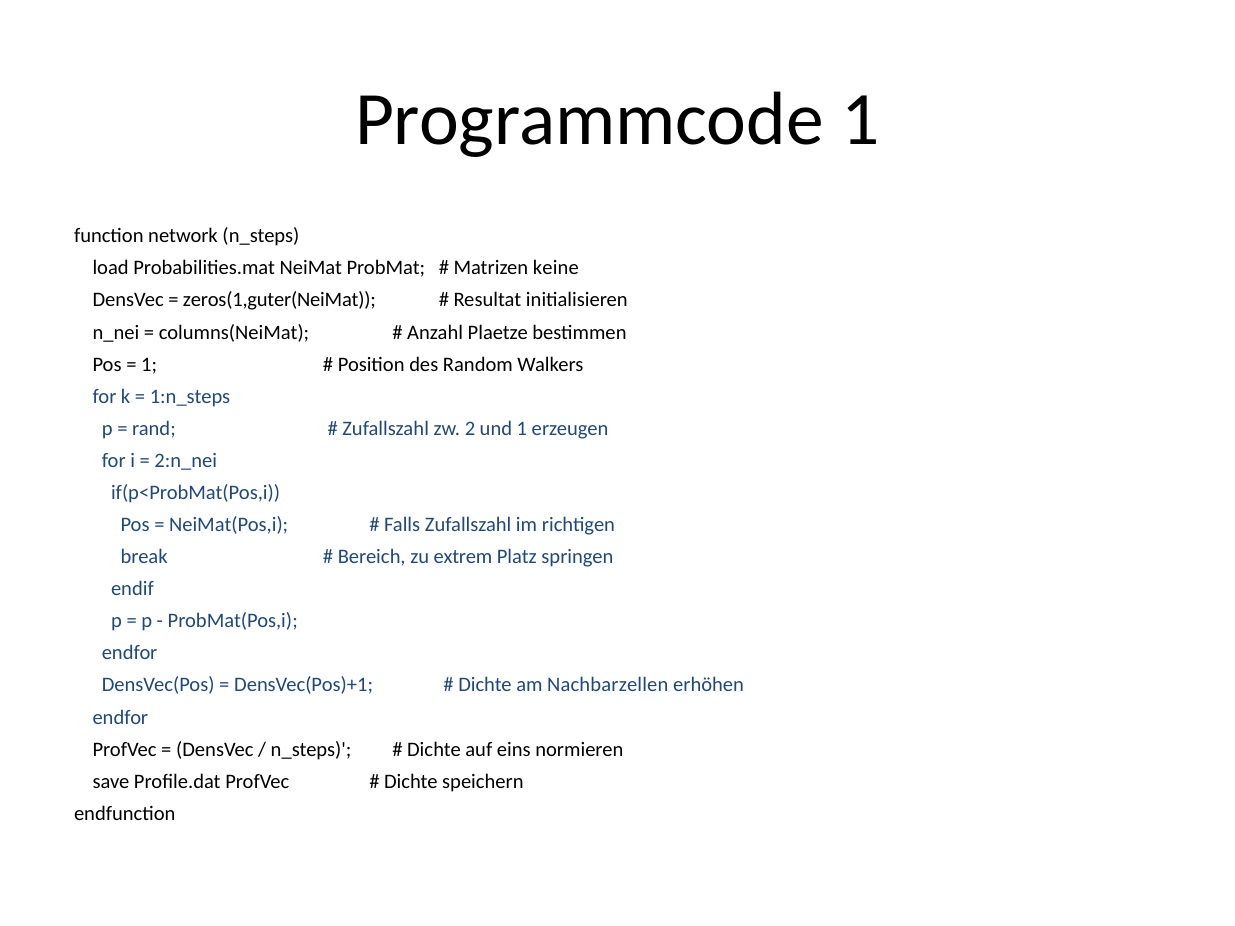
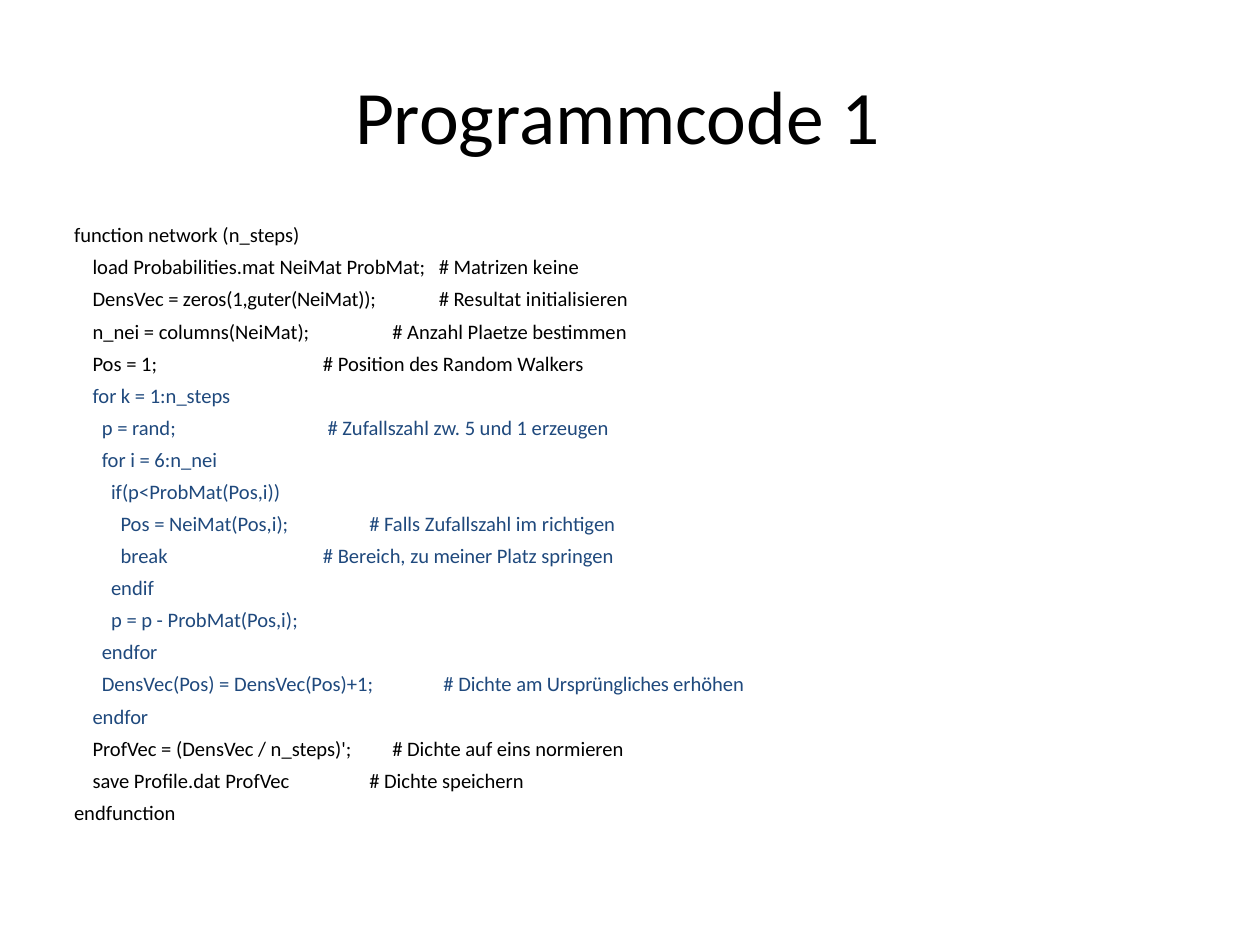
2: 2 -> 5 (470, 429)
2:n_nei: 2:n_nei -> 6:n_nei (186, 461)
extrem: extrem -> meiner (463, 557)
Nachbarzellen: Nachbarzellen -> Ursprüngliches (608, 685)
